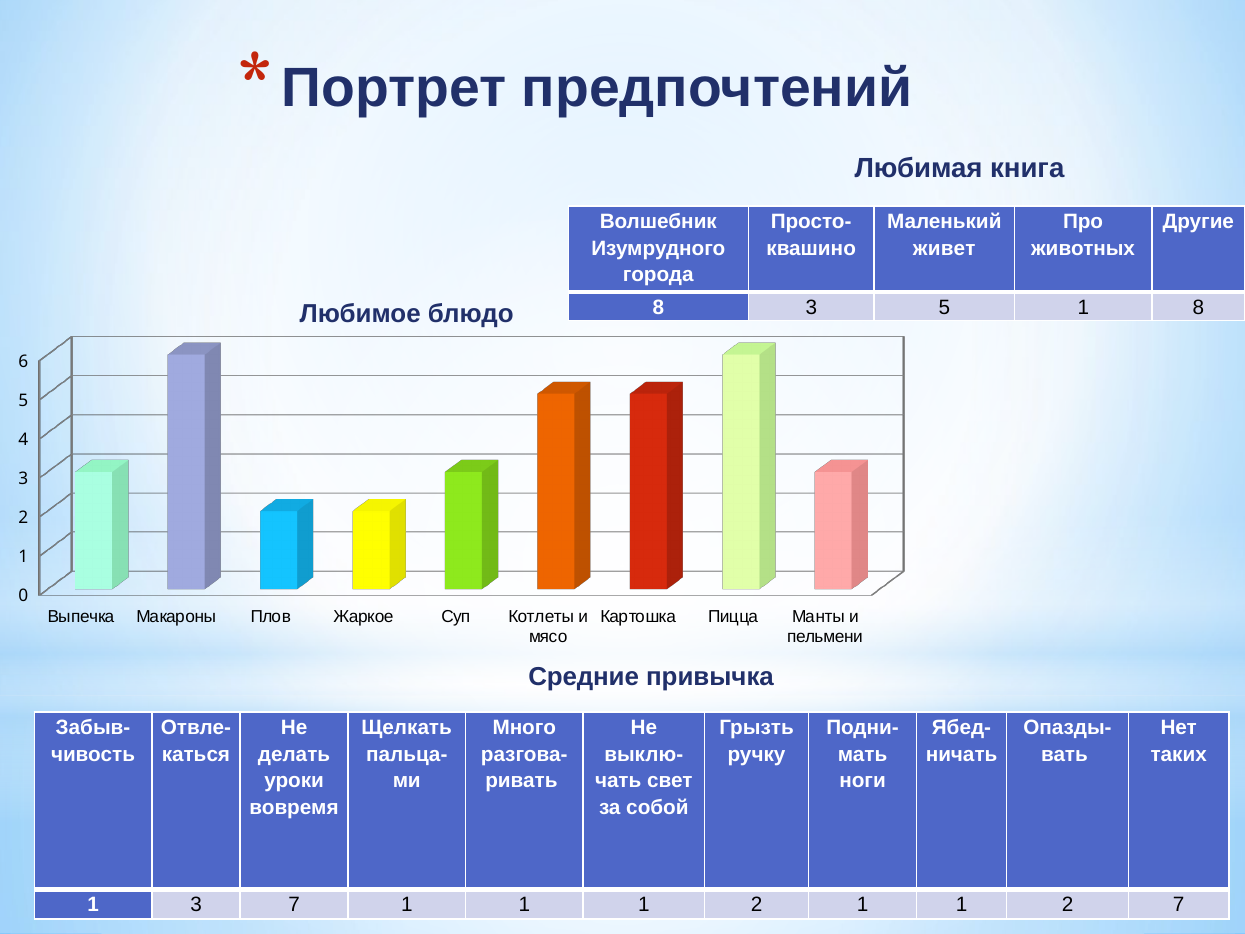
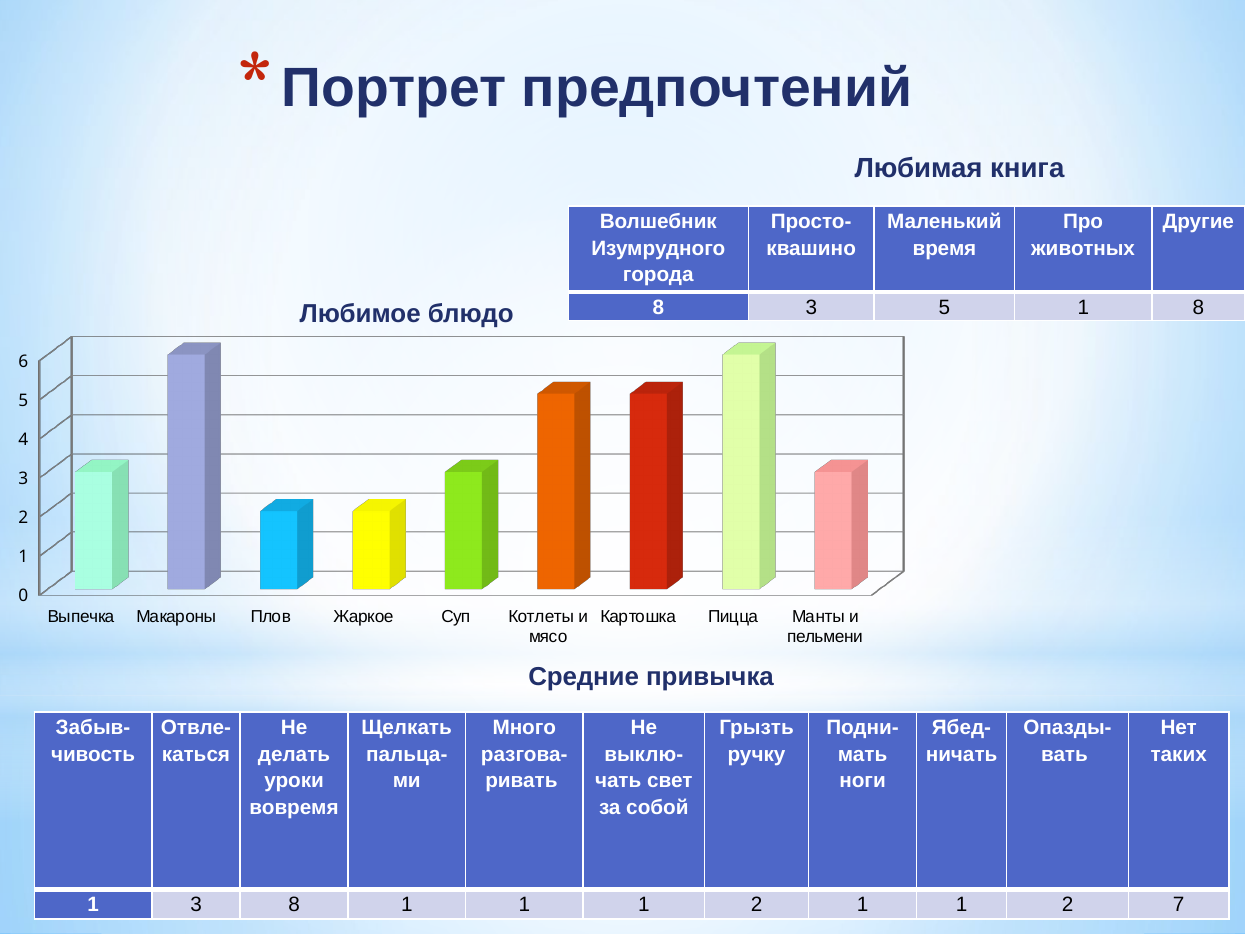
живет: живет -> время (944, 248)
3 7: 7 -> 8 (294, 905)
